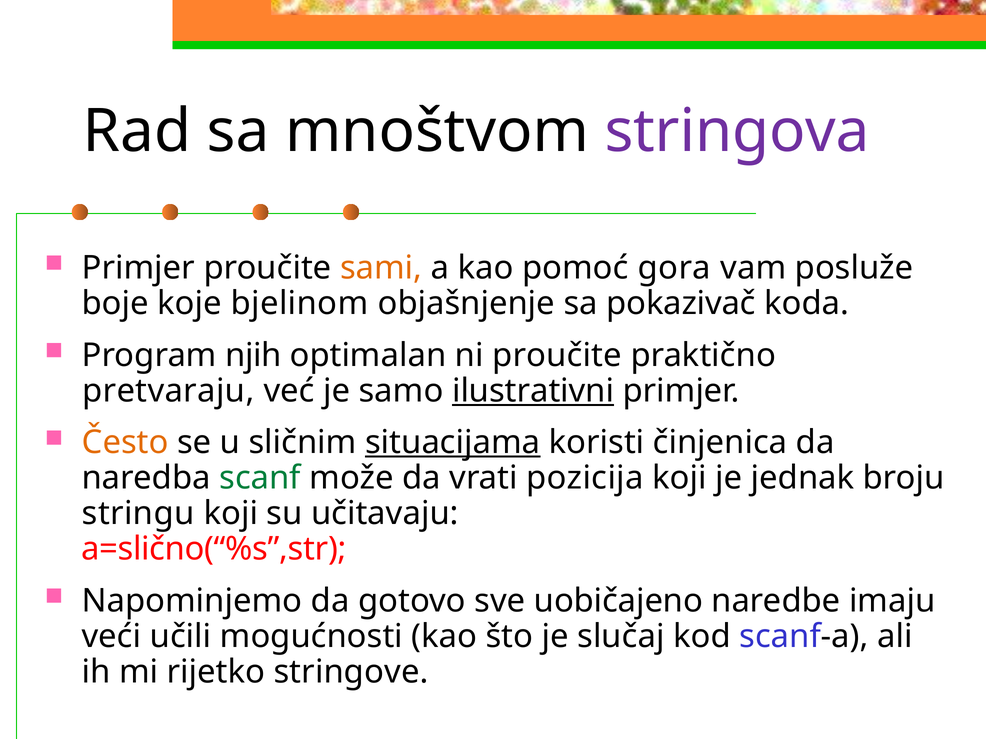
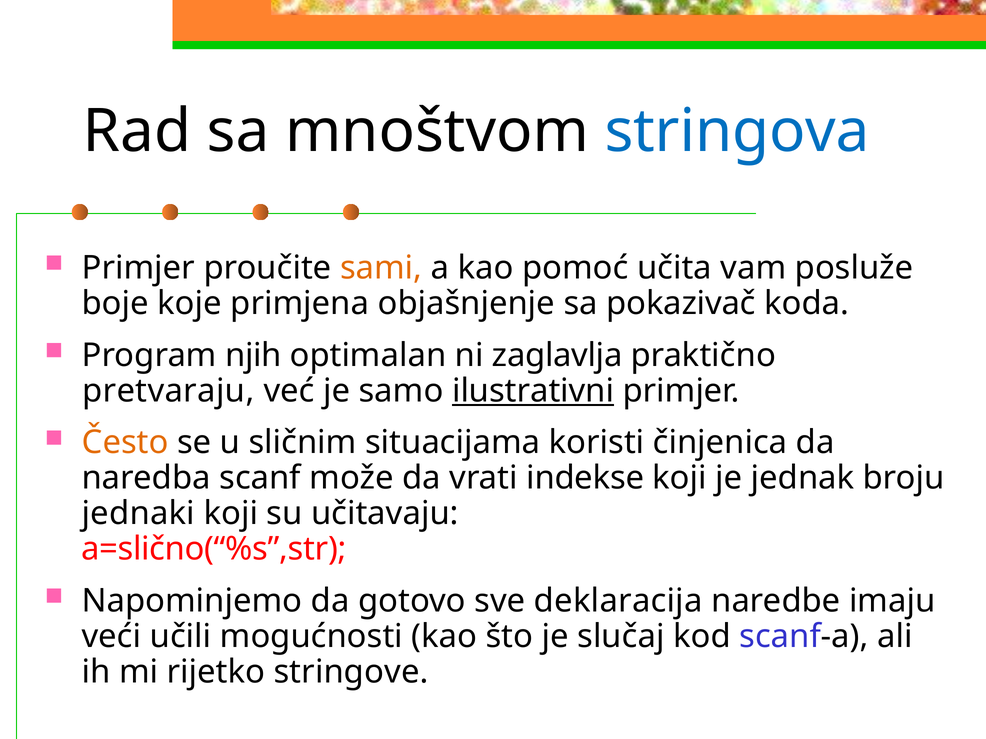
stringova colour: purple -> blue (737, 132)
gora: gora -> učita (675, 268)
bjelinom: bjelinom -> primjena (300, 304)
ni proučite: proučite -> zaglavlja (557, 356)
situacijama underline: present -> none (453, 443)
scanf colour: green -> black (260, 478)
pozicija: pozicija -> indekse (585, 478)
stringu: stringu -> jednaki (138, 514)
uobičajeno: uobičajeno -> deklaracija (618, 601)
